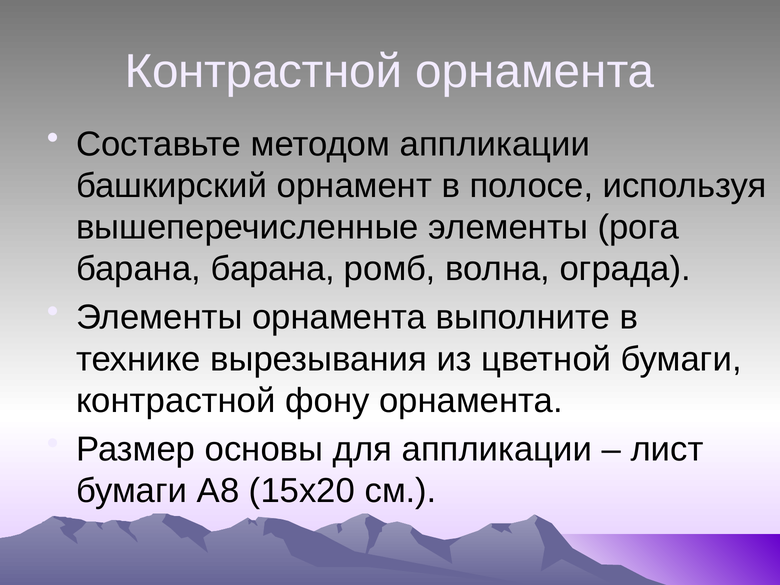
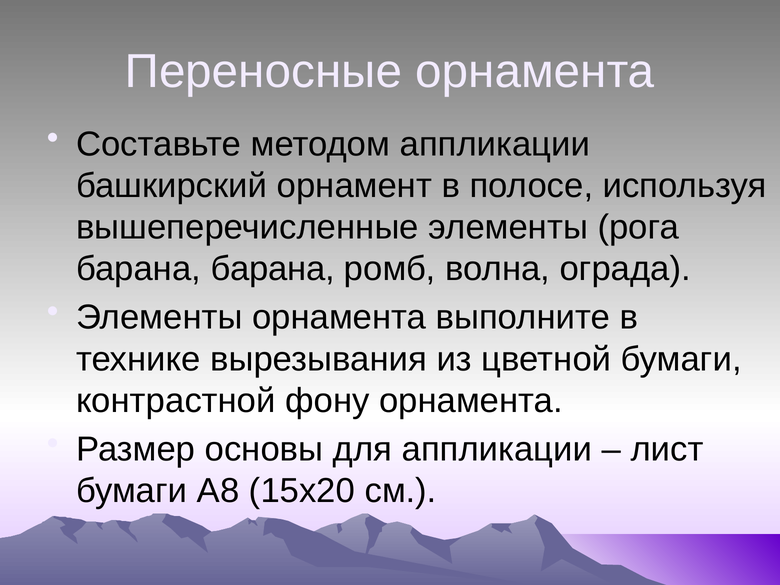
Контрастной: Контрастной -> Переносные (263, 72)
